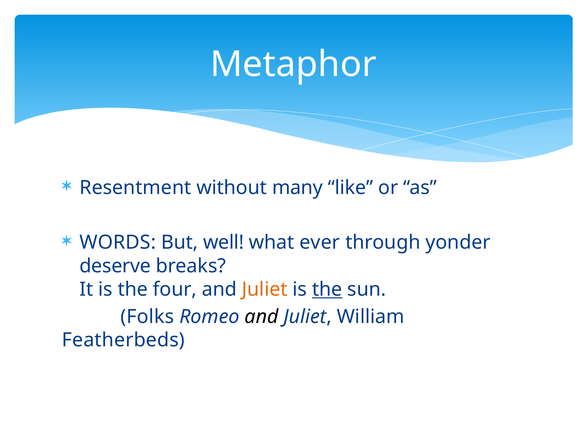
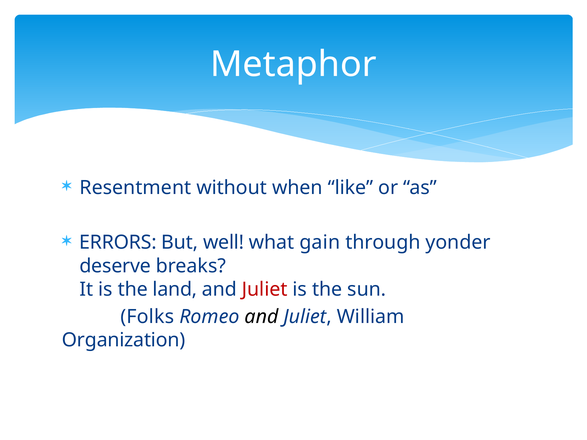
many: many -> when (297, 188)
WORDS: WORDS -> ERRORS (118, 243)
ever: ever -> gain (320, 243)
four: four -> land (175, 290)
Juliet colour: orange -> red (265, 290)
the underline: present -> none (327, 290)
Featherbeds: Featherbeds -> Organization (124, 340)
